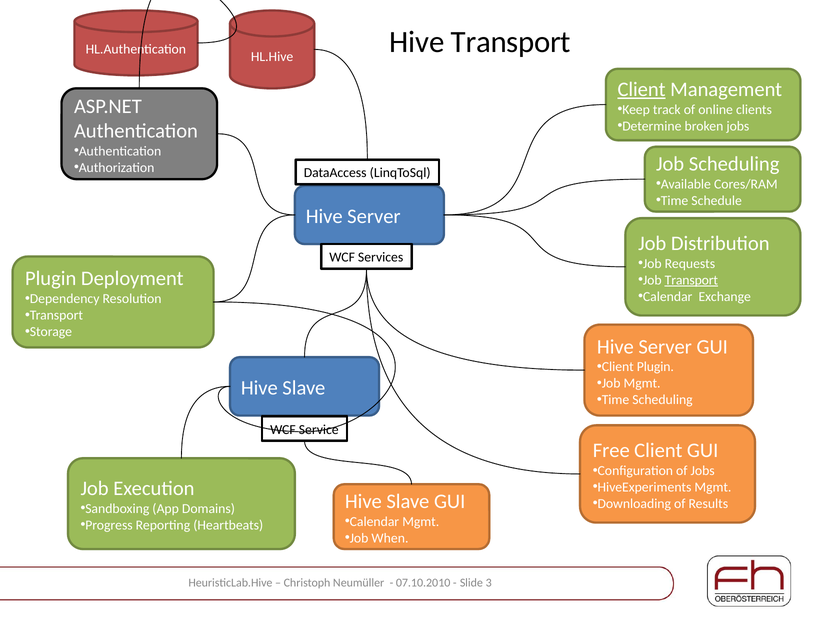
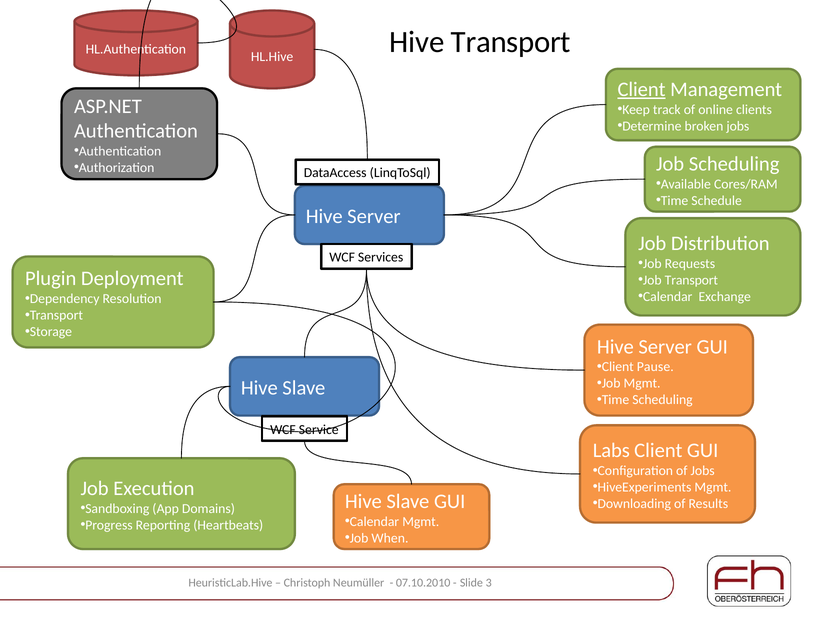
Transport underline: present -> none (691, 280)
Client Plugin: Plugin -> Pause (655, 366)
Free: Free -> Labs (611, 450)
